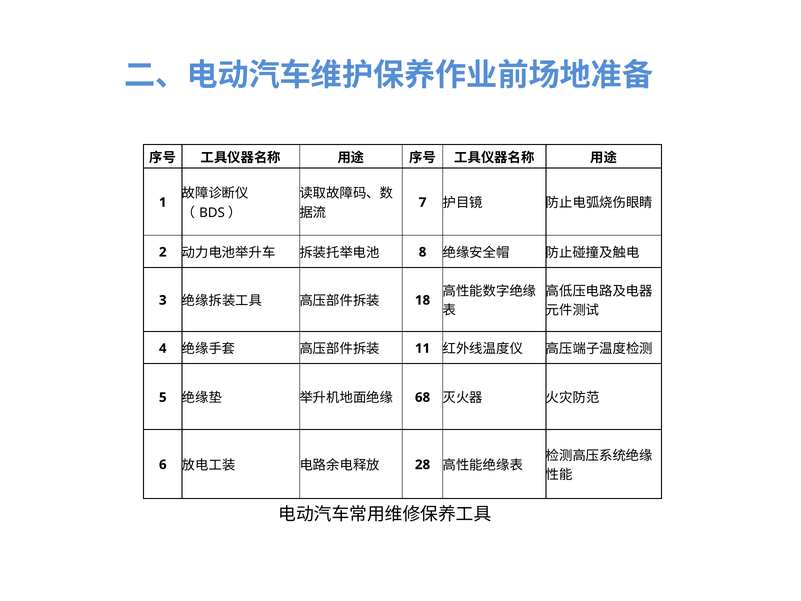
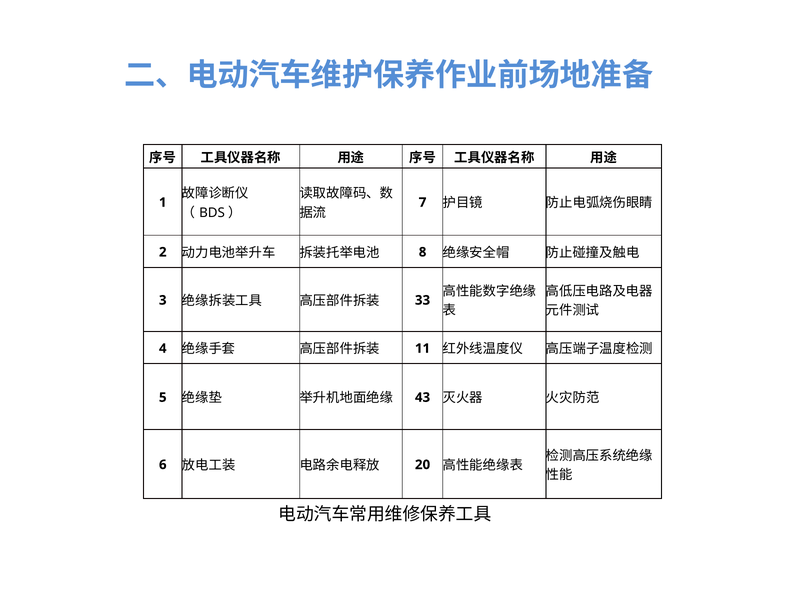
18: 18 -> 33 (423, 300)
68: 68 -> 43 (423, 397)
28: 28 -> 20 (423, 465)
